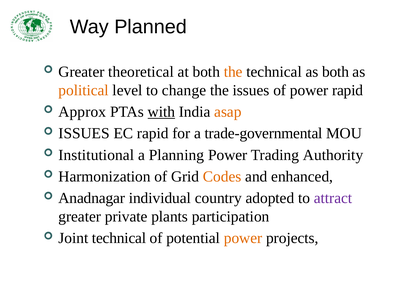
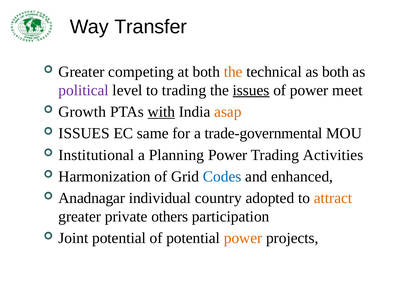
Planned: Planned -> Transfer (151, 27)
theoretical: theoretical -> competing (141, 72)
political colour: orange -> purple (84, 90)
to change: change -> trading (184, 90)
issues underline: none -> present (251, 90)
power rapid: rapid -> meet (347, 90)
Approx: Approx -> Growth (82, 112)
EC rapid: rapid -> same (153, 133)
Authority: Authority -> Activities (333, 155)
Codes colour: orange -> blue (222, 176)
attract colour: purple -> orange (333, 198)
plants: plants -> others (170, 217)
Joint technical: technical -> potential (119, 238)
